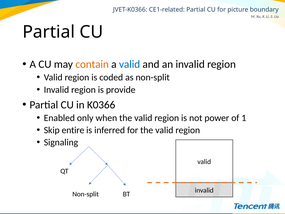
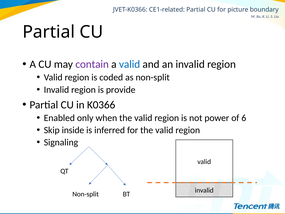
contain colour: orange -> purple (92, 64)
1: 1 -> 6 (244, 118)
entire: entire -> inside (73, 130)
